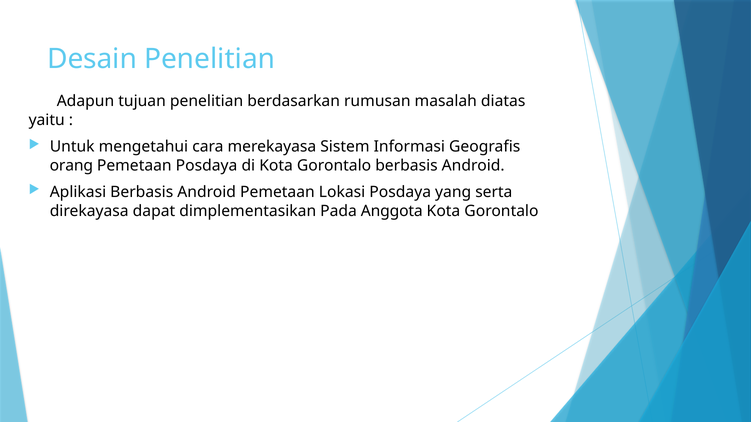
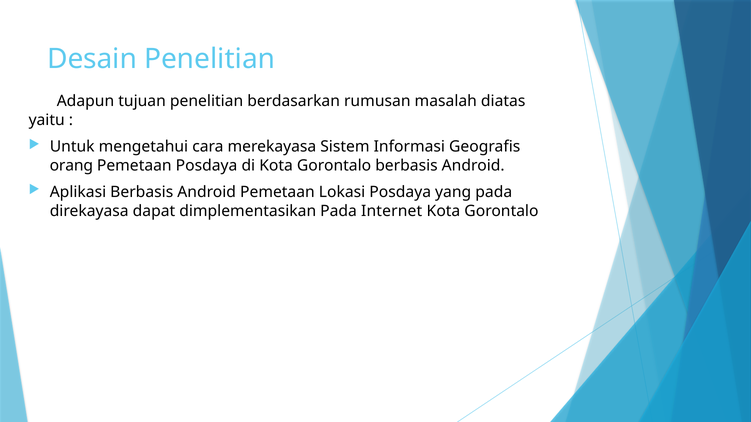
yang serta: serta -> pada (494, 192)
Anggota: Anggota -> Internet (392, 211)
